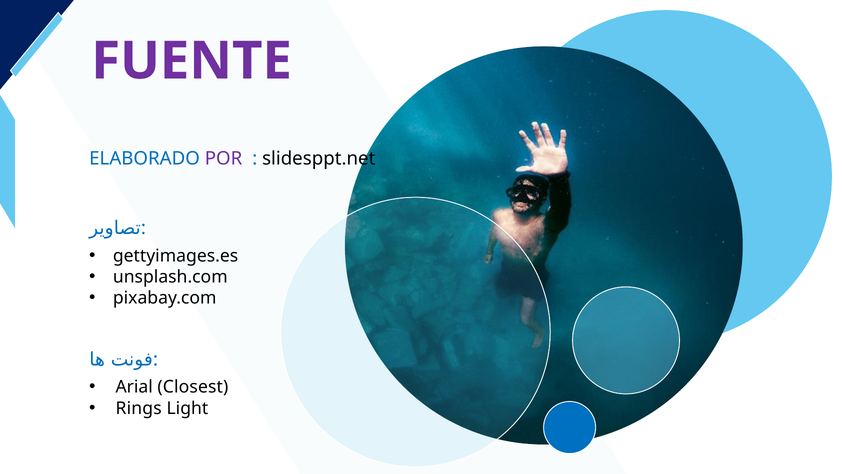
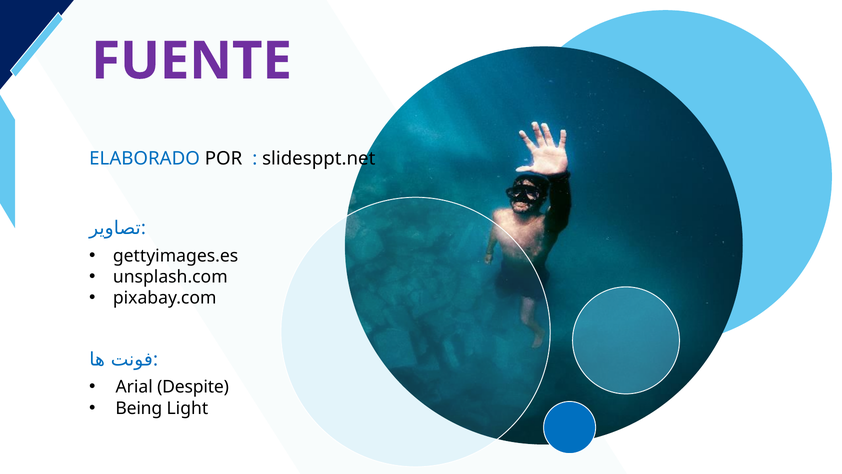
POR colour: purple -> black (224, 158)
Closest: Closest -> Despite (193, 387)
Rings: Rings -> Being (139, 408)
